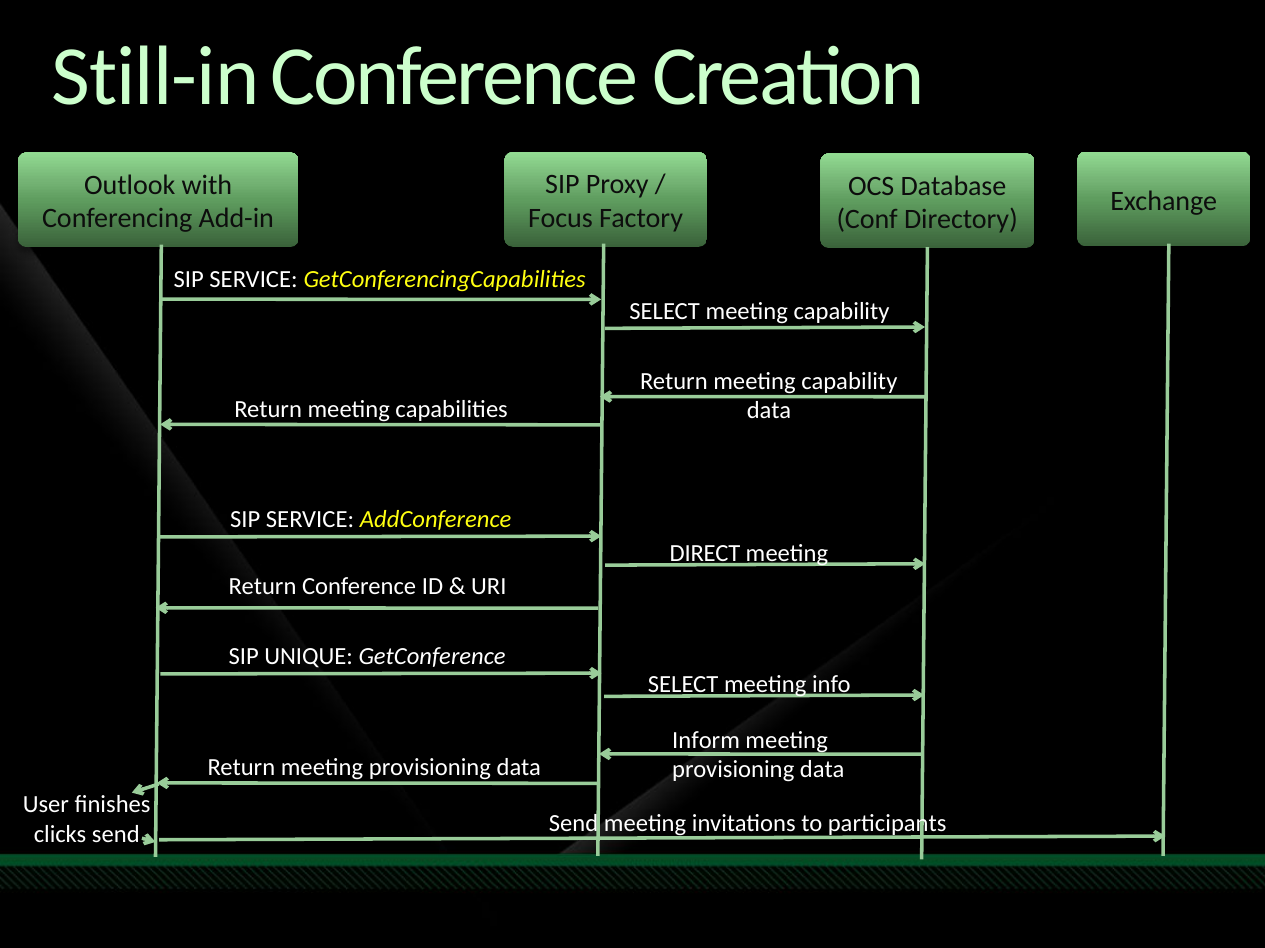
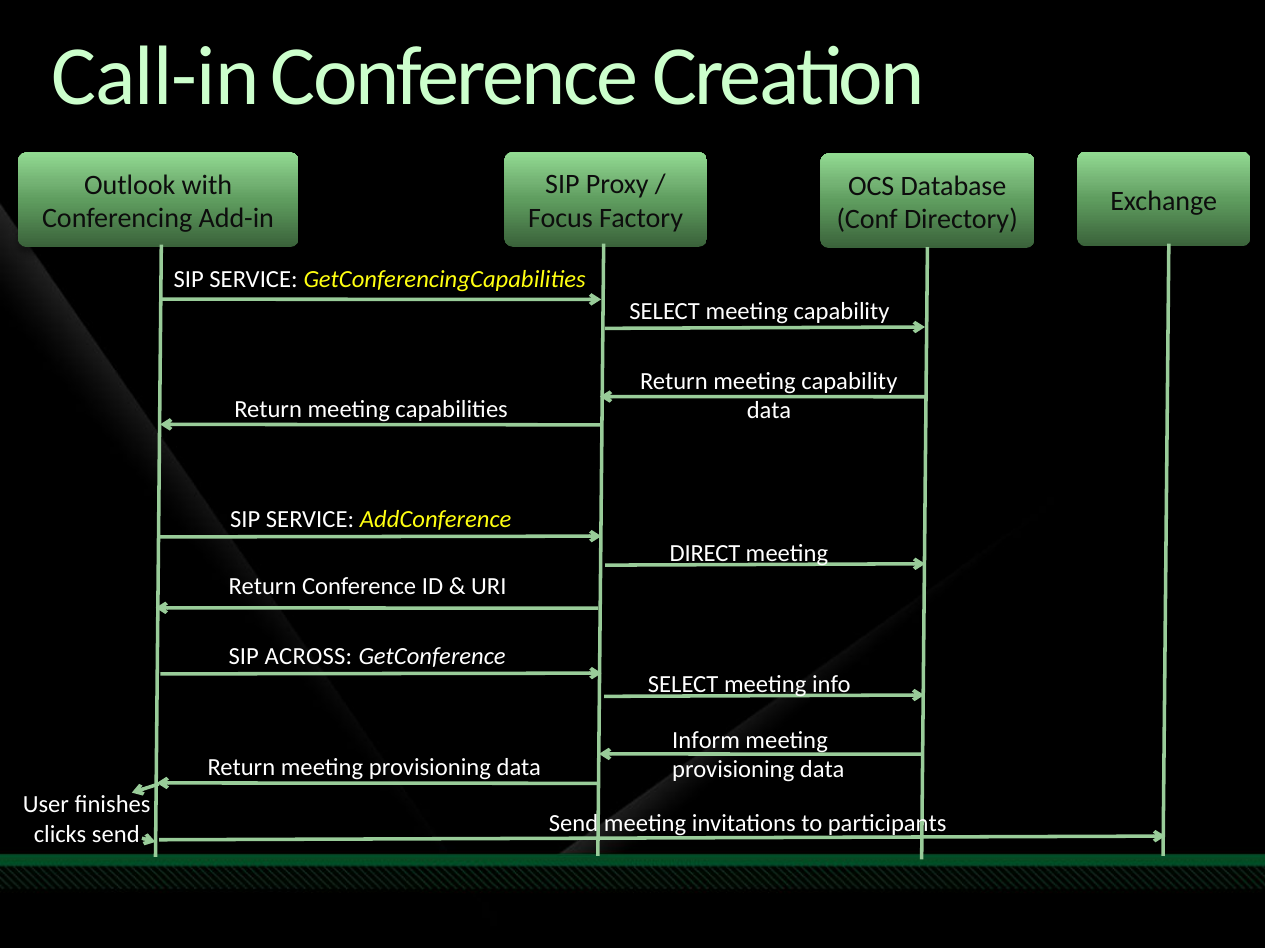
Still-in: Still-in -> Call-in (155, 77)
UNIQUE: UNIQUE -> ACROSS (308, 657)
